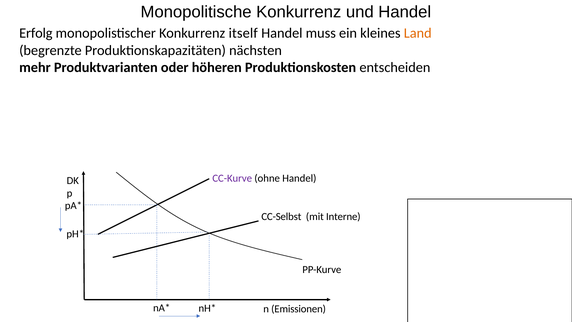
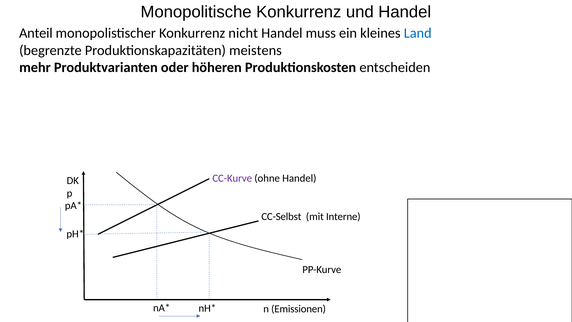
Erfolg: Erfolg -> Anteil (36, 33)
itself: itself -> nicht (243, 33)
Land colour: orange -> blue (418, 33)
nächsten: nächsten -> meistens (255, 50)
